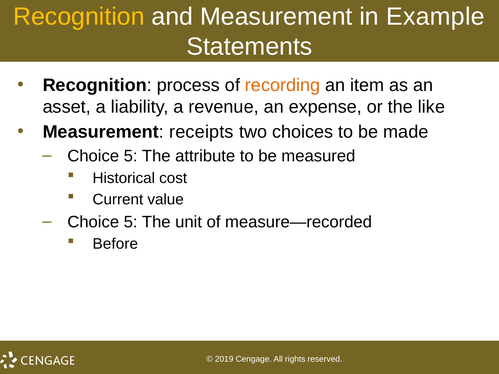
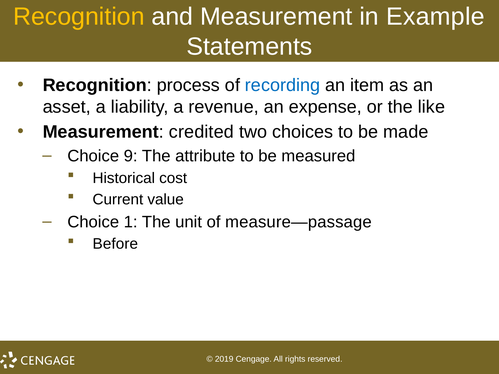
recording colour: orange -> blue (283, 85)
receipts: receipts -> credited (201, 132)
5: 5 -> 9 (131, 156)
5: 5 -> 1 (131, 222)
measure—recorded: measure—recorded -> measure—passage (298, 222)
